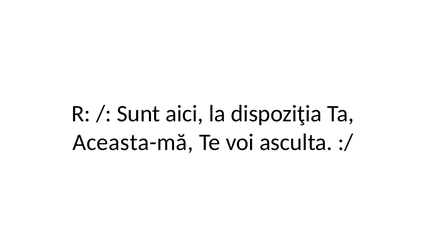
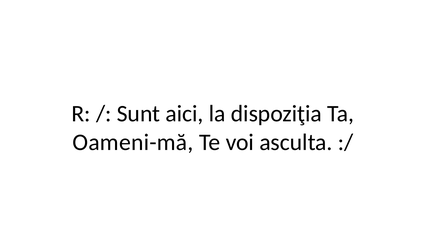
Aceasta-mă: Aceasta-mă -> Oameni-mă (133, 142)
